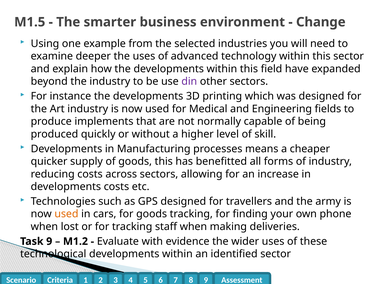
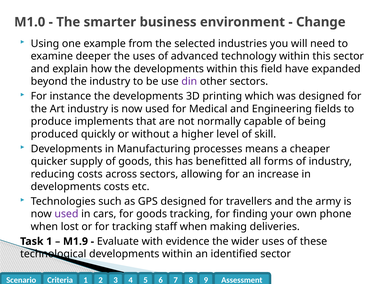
M1.5: M1.5 -> M1.0 (30, 22)
used colour: orange -> purple (66, 214)
Task 9: 9 -> 1 (49, 242)
M1.2: M1.2 -> M1.9 (75, 242)
